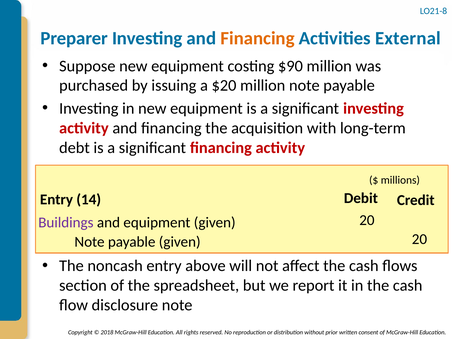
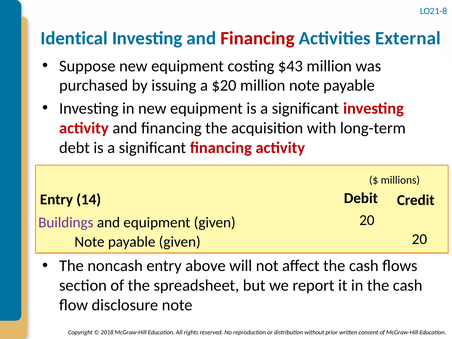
Preparer: Preparer -> Identical (74, 38)
Financing colour: orange -> red (258, 38)
$90: $90 -> $43 (290, 66)
